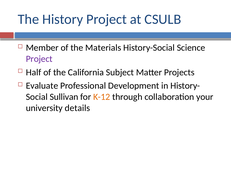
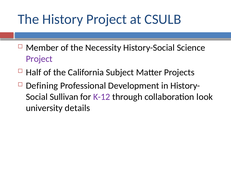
Materials: Materials -> Necessity (103, 48)
Evaluate: Evaluate -> Defining (42, 86)
K-12 colour: orange -> purple (102, 97)
your: your -> look (205, 97)
